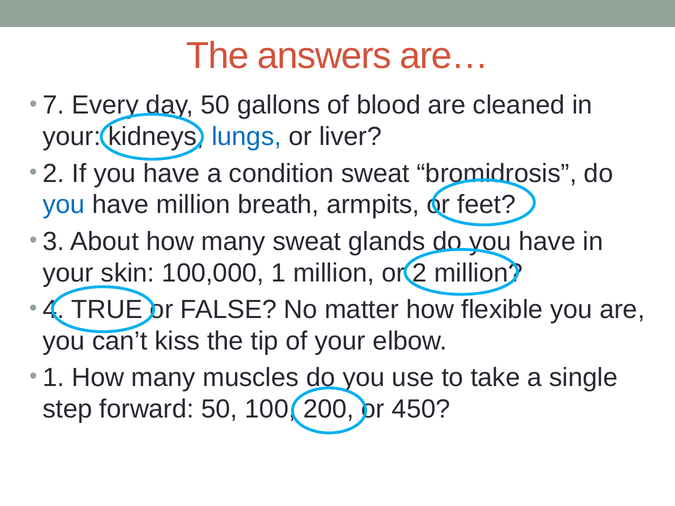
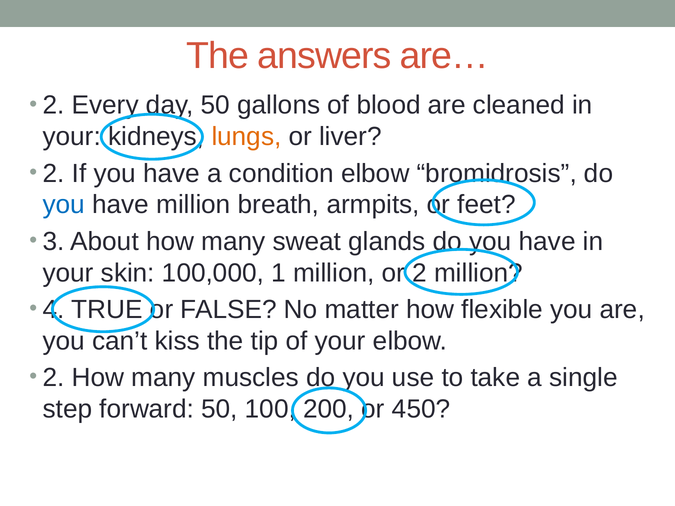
7: 7 -> 2 (54, 105)
lungs colour: blue -> orange (246, 137)
condition sweat: sweat -> elbow (375, 173)
1: 1 -> 2 (54, 378)
